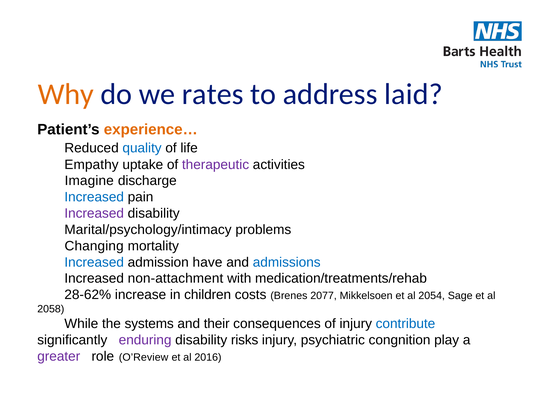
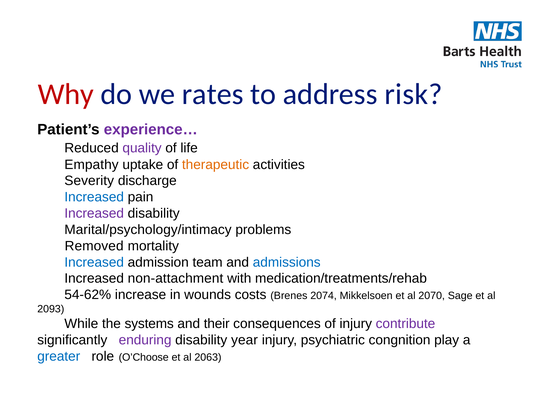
Why colour: orange -> red (66, 94)
laid: laid -> risk (413, 94)
experience… colour: orange -> purple (151, 129)
quality colour: blue -> purple (142, 148)
therapeutic colour: purple -> orange (216, 165)
Imagine: Imagine -> Severity (89, 181)
Changing: Changing -> Removed (94, 246)
have: have -> team (208, 262)
28-62%: 28-62% -> 54-62% (88, 295)
children: children -> wounds (208, 295)
2077: 2077 -> 2074 (324, 296)
2054: 2054 -> 2070 (432, 296)
2058: 2058 -> 2093 (51, 309)
contribute colour: blue -> purple (405, 324)
risks: risks -> year (244, 340)
greater colour: purple -> blue (59, 357)
O’Review: O’Review -> O’Choose (144, 358)
2016: 2016 -> 2063 (208, 358)
